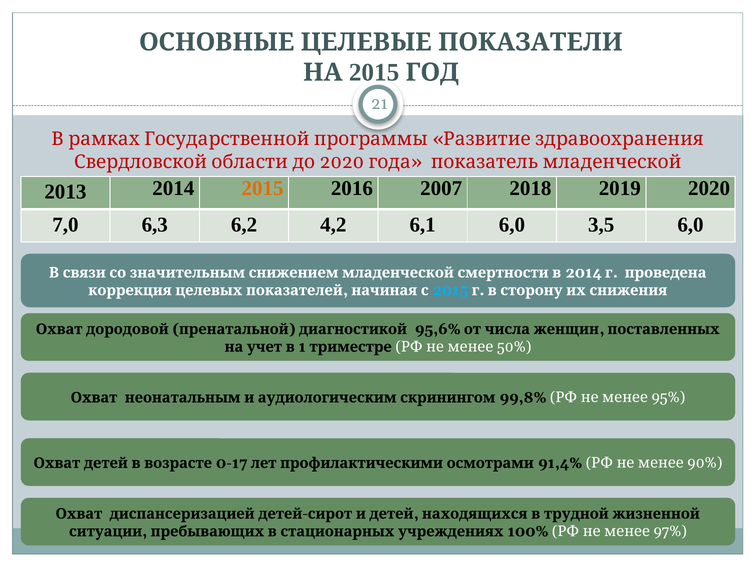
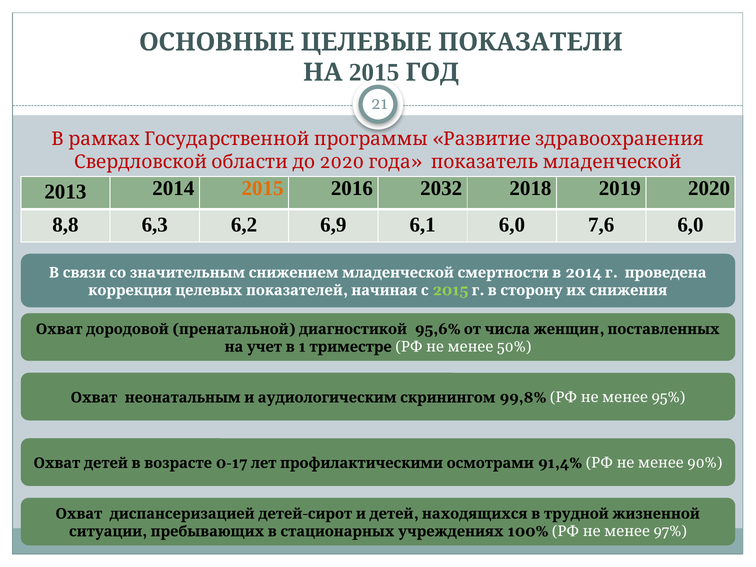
2007: 2007 -> 2032 (441, 188)
7,0: 7,0 -> 8,8 (65, 225)
4,2: 4,2 -> 6,9 (333, 225)
3,5: 3,5 -> 7,6 (601, 225)
2015 colour: light blue -> light green (451, 290)
